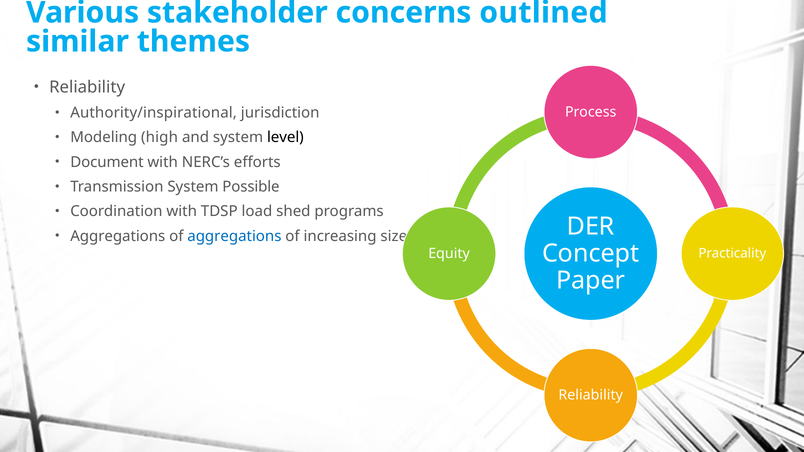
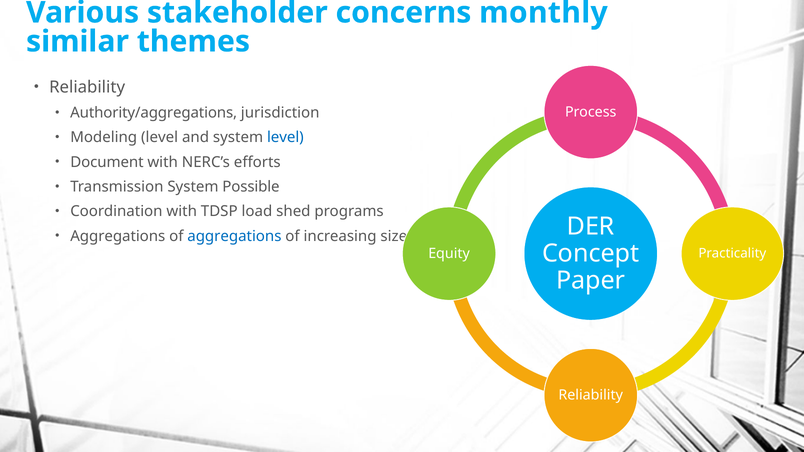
outlined: outlined -> monthly (543, 13)
Authority/inspirational: Authority/inspirational -> Authority/aggregations (154, 113)
Modeling high: high -> level (160, 138)
level colour: black -> blue (285, 138)
